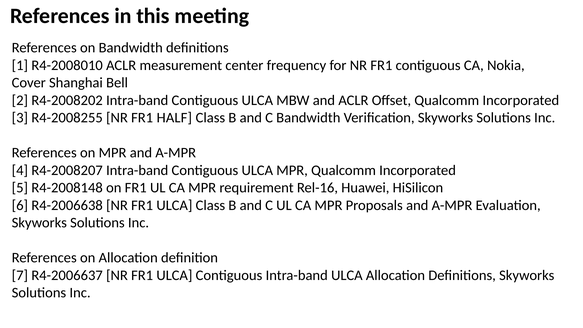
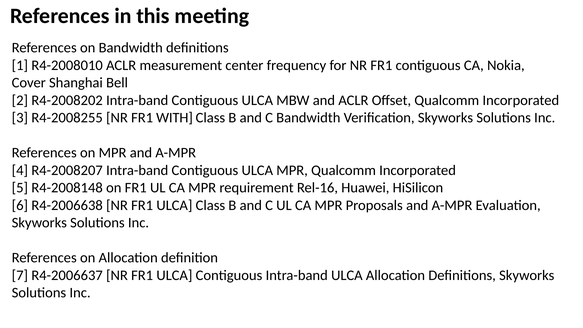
HALF: HALF -> WITH (174, 118)
